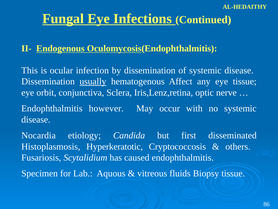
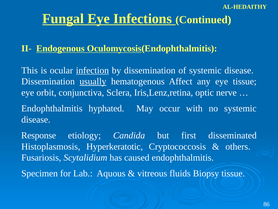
infection underline: none -> present (92, 70)
however: however -> hyphated (106, 108)
Nocardia: Nocardia -> Response (39, 135)
